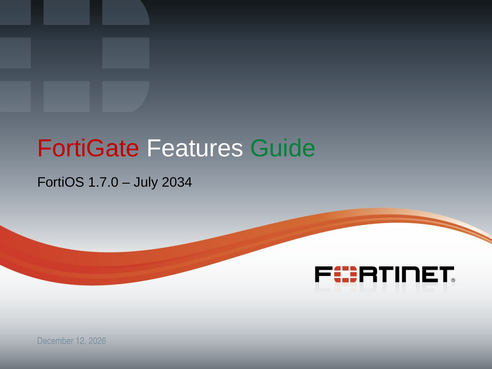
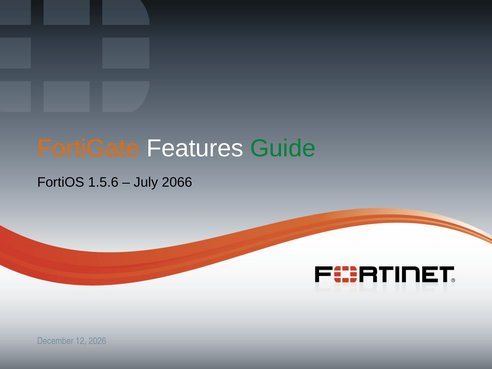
FortiGate colour: red -> orange (88, 148)
1.7.0: 1.7.0 -> 1.5.6 (103, 182)
2034: 2034 -> 2066 (177, 182)
